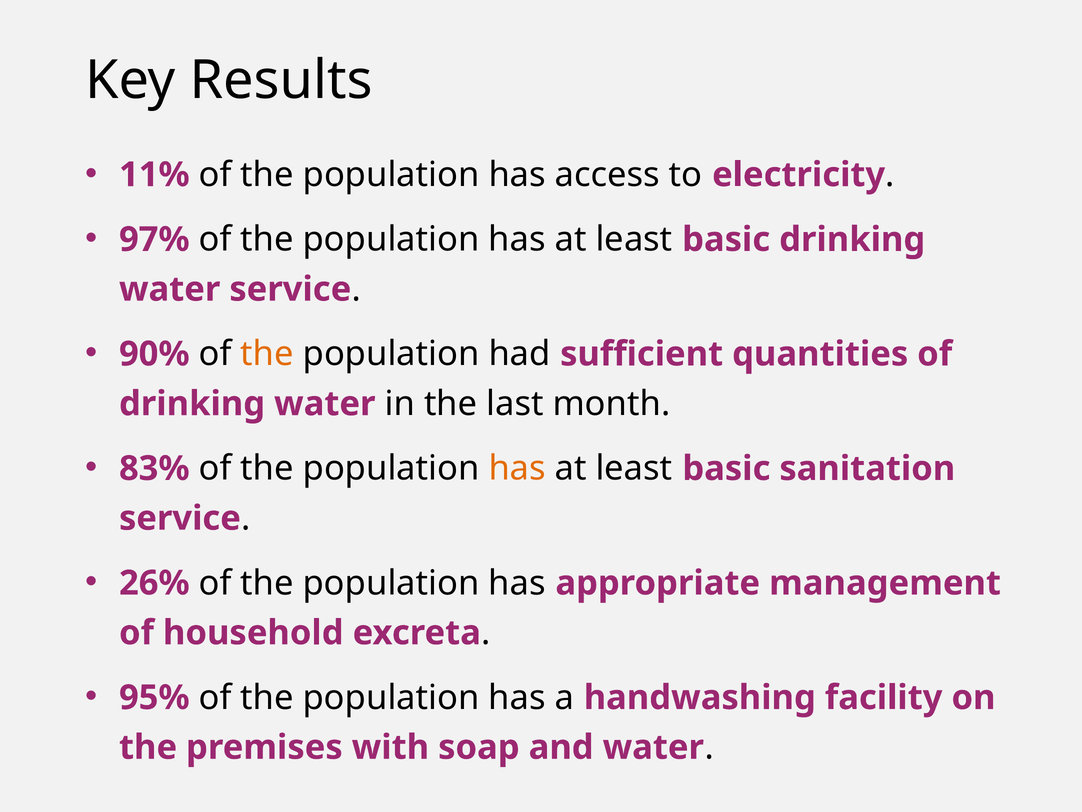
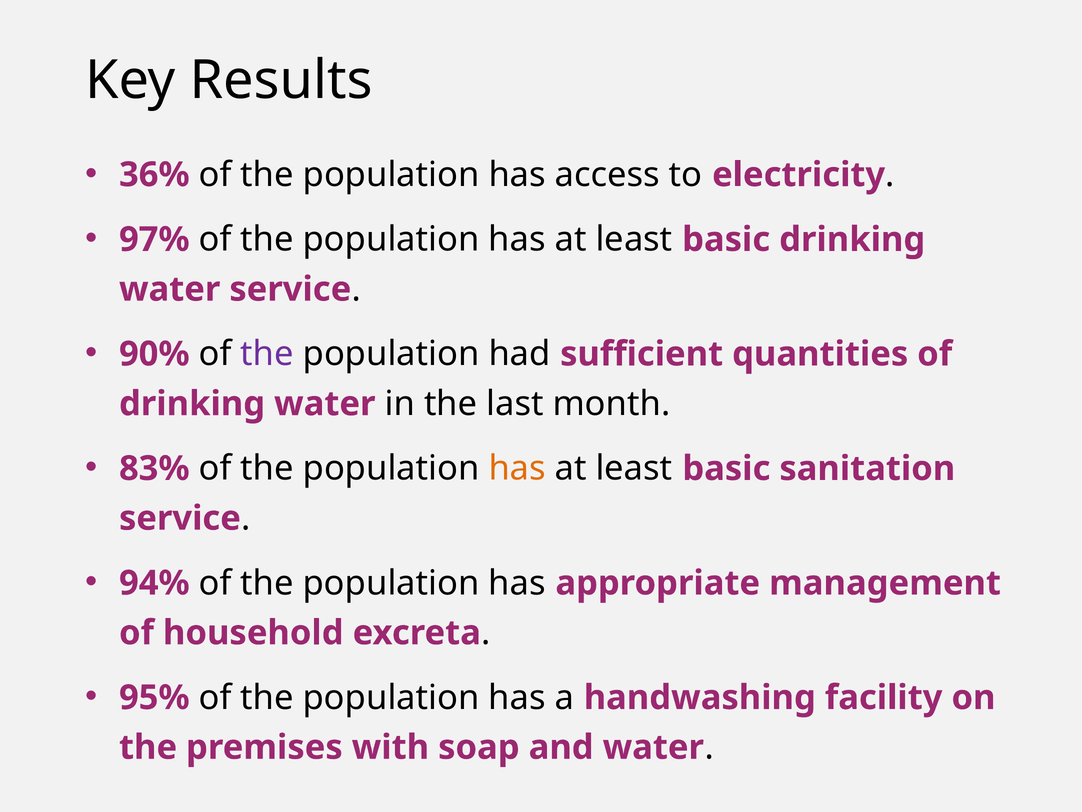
11%: 11% -> 36% (154, 175)
the colour: orange -> purple (267, 354)
26%: 26% -> 94% (154, 583)
